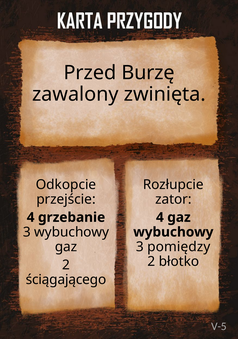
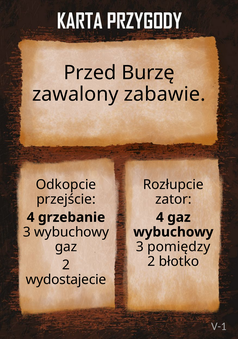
zwinięta: zwinięta -> zabawie (165, 94)
ściągającego: ściągającego -> wydostajecie (66, 279)
V-5: V-5 -> V-1 (219, 325)
